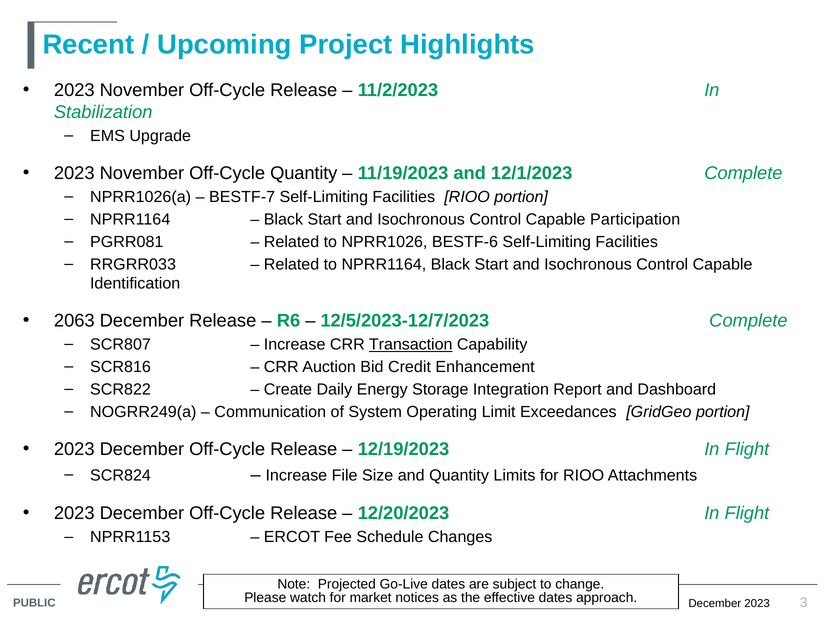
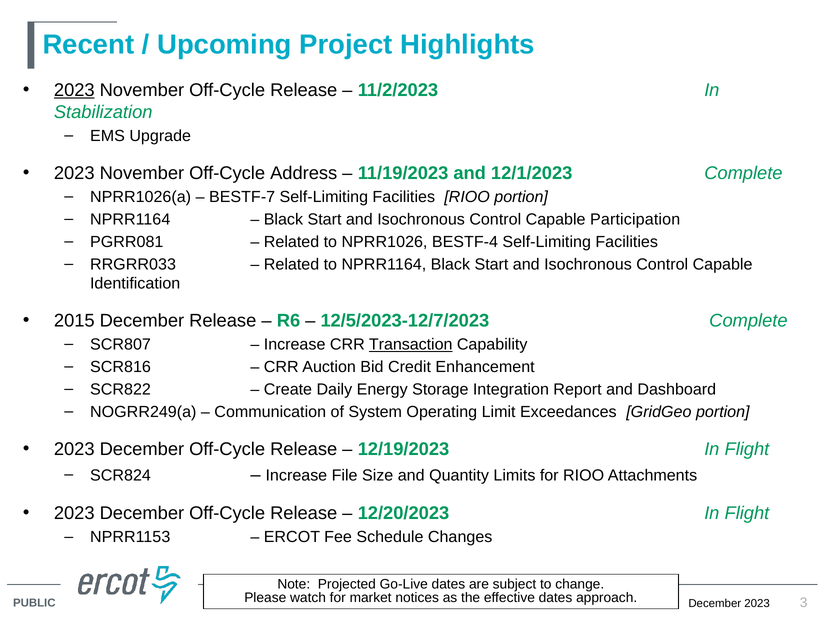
2023 underline: none -> present (74, 90)
Off-Cycle Quantity: Quantity -> Address (304, 173)
BESTF-6: BESTF-6 -> BESTF-4 (465, 242)
2063: 2063 -> 2015 (74, 321)
